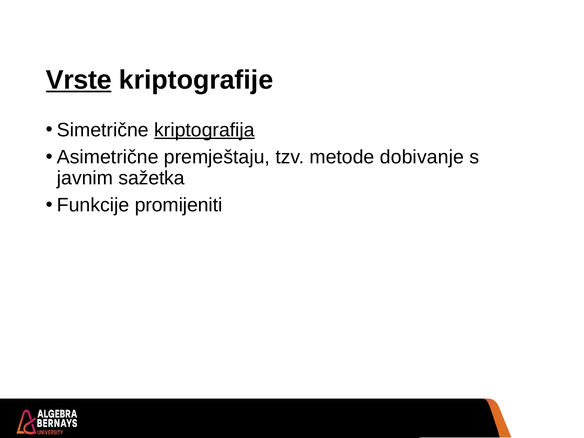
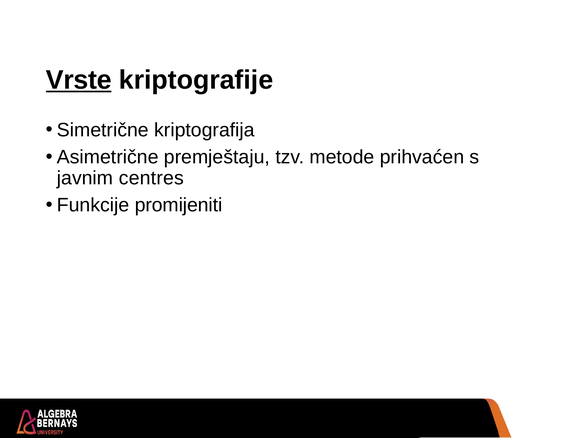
kriptografija underline: present -> none (204, 130)
dobivanje: dobivanje -> prihvaćen (422, 157)
sažetka: sažetka -> centres (151, 178)
